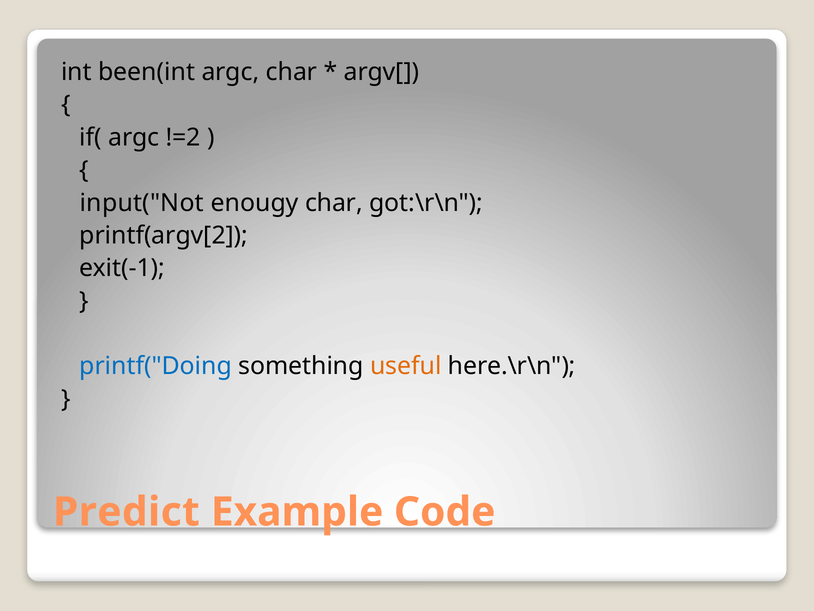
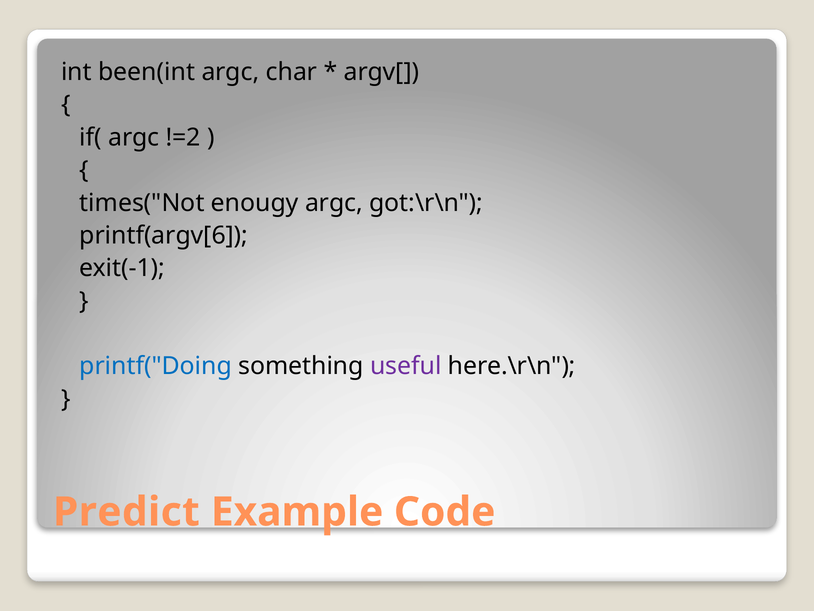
input("Not: input("Not -> times("Not (142, 203)
enougy char: char -> argc (334, 203)
printf(argv[2: printf(argv[2 -> printf(argv[6 (164, 235)
useful colour: orange -> purple (406, 366)
